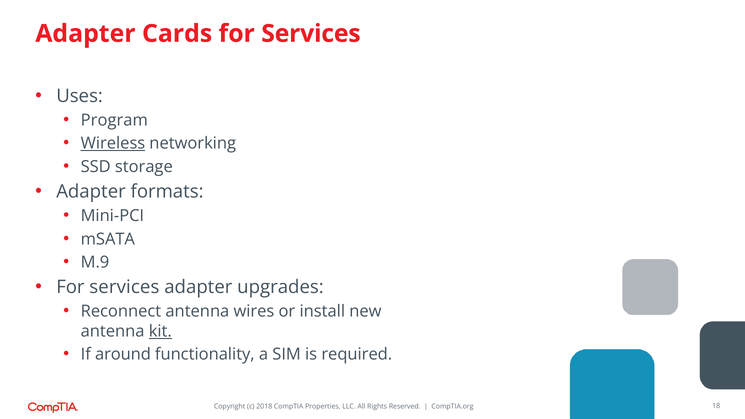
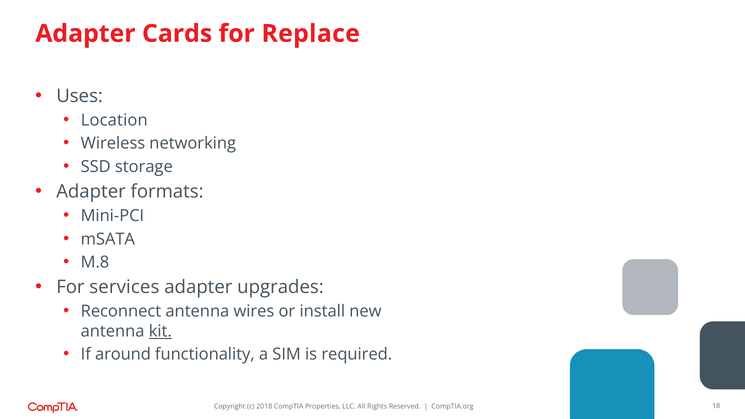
Cards for Services: Services -> Replace (311, 34)
Program: Program -> Location (114, 120)
Wireless underline: present -> none (113, 144)
M.9: M.9 -> M.8 (95, 262)
